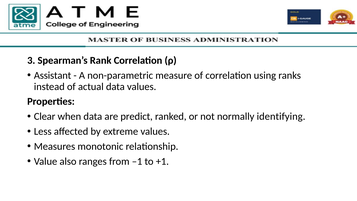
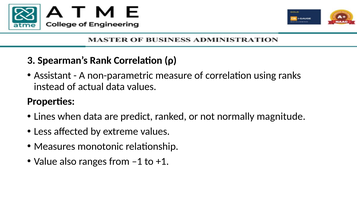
Clear: Clear -> Lines (45, 116)
identifying: identifying -> magnitude (281, 116)
